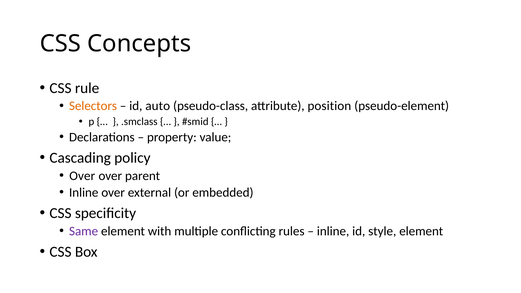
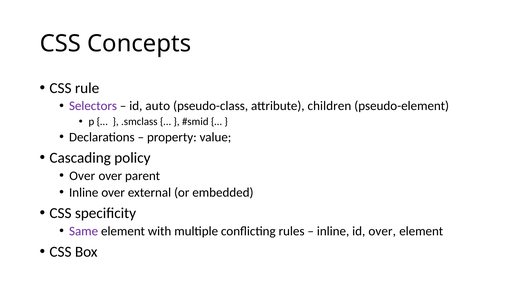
Selectors colour: orange -> purple (93, 106)
position: position -> children (329, 106)
id style: style -> over (382, 231)
